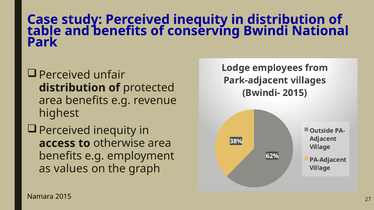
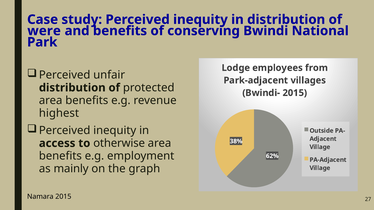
table: table -> were (44, 31)
values: values -> mainly (71, 169)
